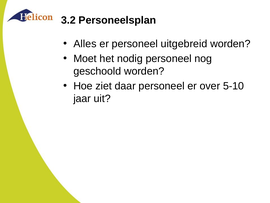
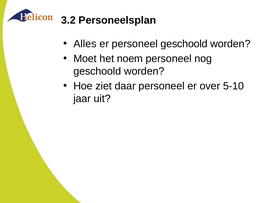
personeel uitgebreid: uitgebreid -> geschoold (184, 44)
nodig: nodig -> noem (130, 58)
